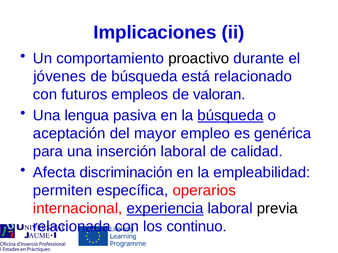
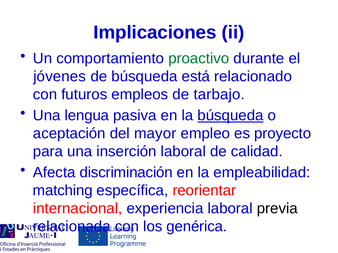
proactivo colour: black -> green (199, 59)
valoran: valoran -> tarbajo (219, 95)
genérica: genérica -> proyecto (283, 134)
permiten: permiten -> matching (63, 191)
operarios: operarios -> reorientar (204, 191)
experiencia underline: present -> none (165, 209)
continuo: continuo -> genérica (197, 227)
